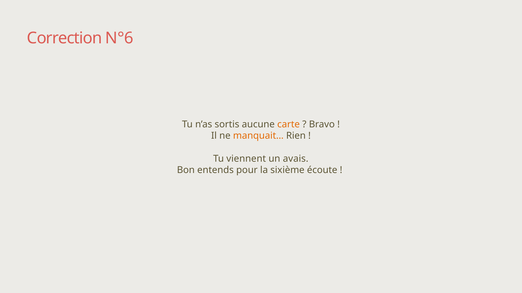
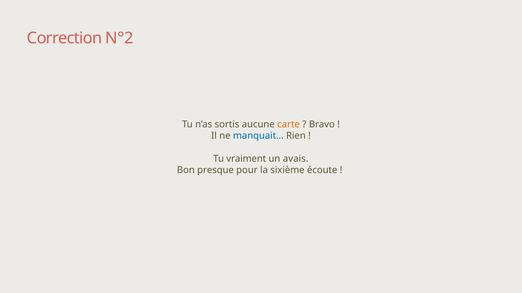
N°6: N°6 -> N°2 (119, 38)
manquait… colour: orange -> blue (258, 136)
viennent: viennent -> vraiment (246, 159)
entends: entends -> presque (216, 170)
